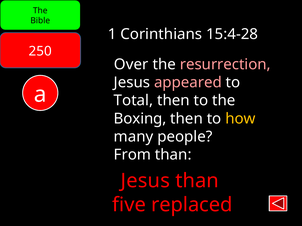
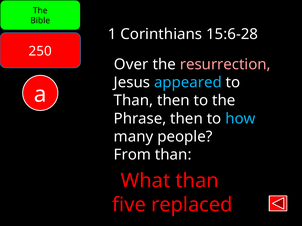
15:4-28: 15:4-28 -> 15:6-28 (232, 34)
appeared colour: pink -> light blue (188, 83)
Total: Total -> Than (133, 101)
Boxing: Boxing -> Phrase (140, 119)
how colour: yellow -> light blue (240, 119)
Jesus: Jesus -> What (145, 181)
